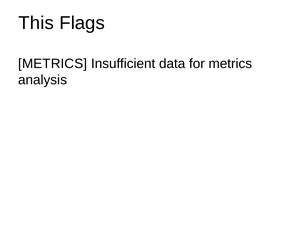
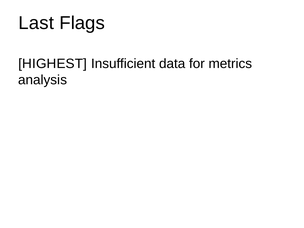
This: This -> Last (36, 23)
METRICS: METRICS -> HIGHEST (53, 64)
